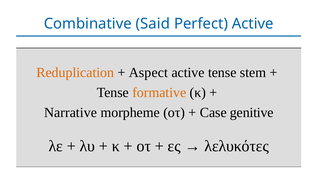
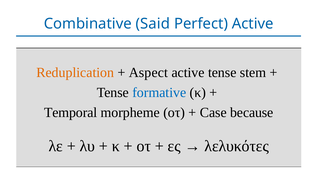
formative colour: orange -> blue (159, 92)
Narrative: Narrative -> Temporal (71, 112)
genitive: genitive -> because (252, 112)
